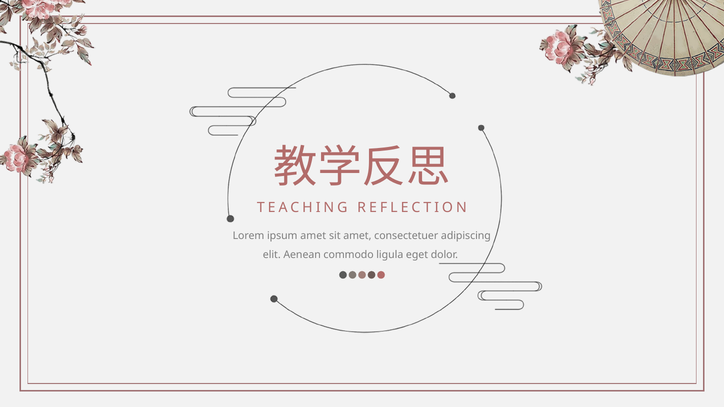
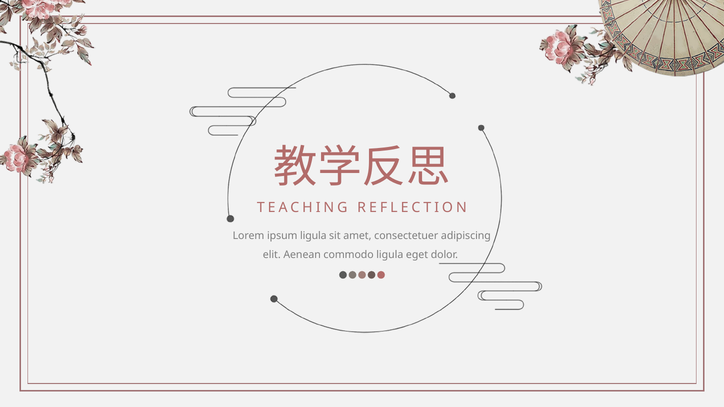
ipsum amet: amet -> ligula (313, 236)
